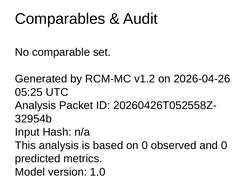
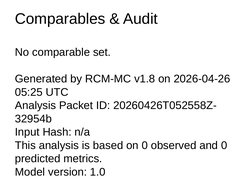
v1.2: v1.2 -> v1.8 (145, 79)
